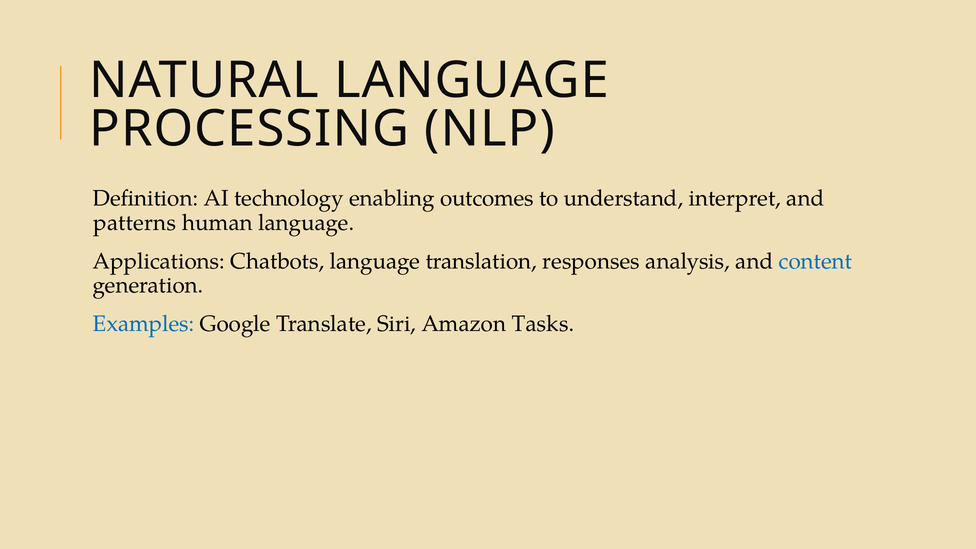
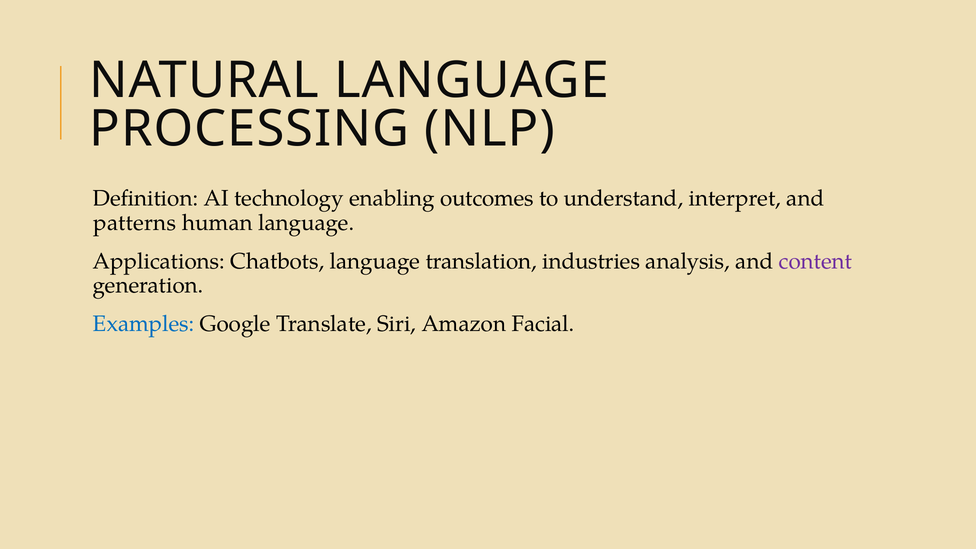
responses: responses -> industries (591, 261)
content colour: blue -> purple (815, 261)
Tasks: Tasks -> Facial (543, 324)
